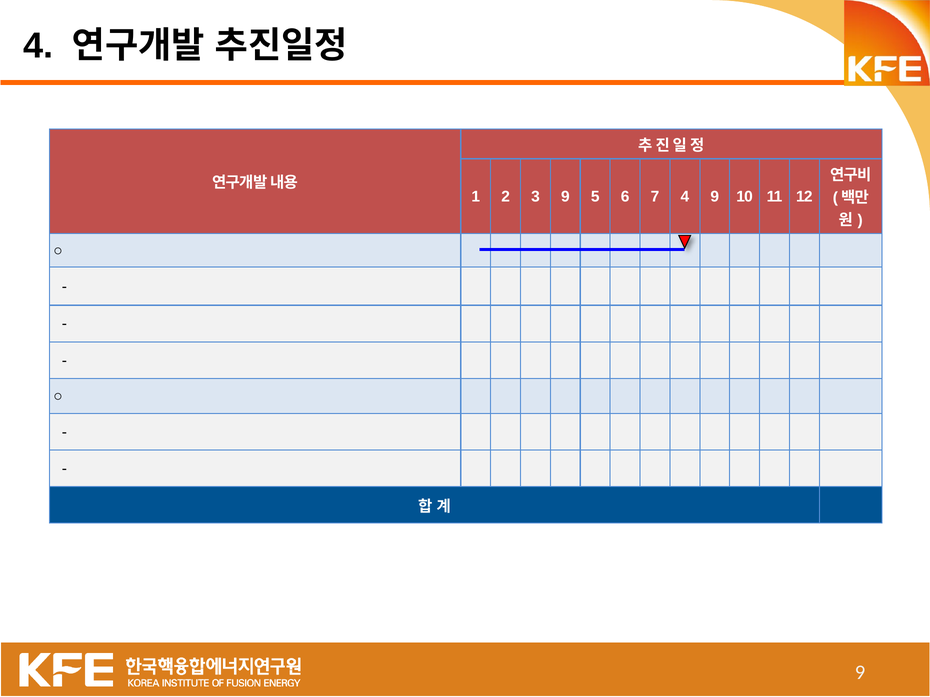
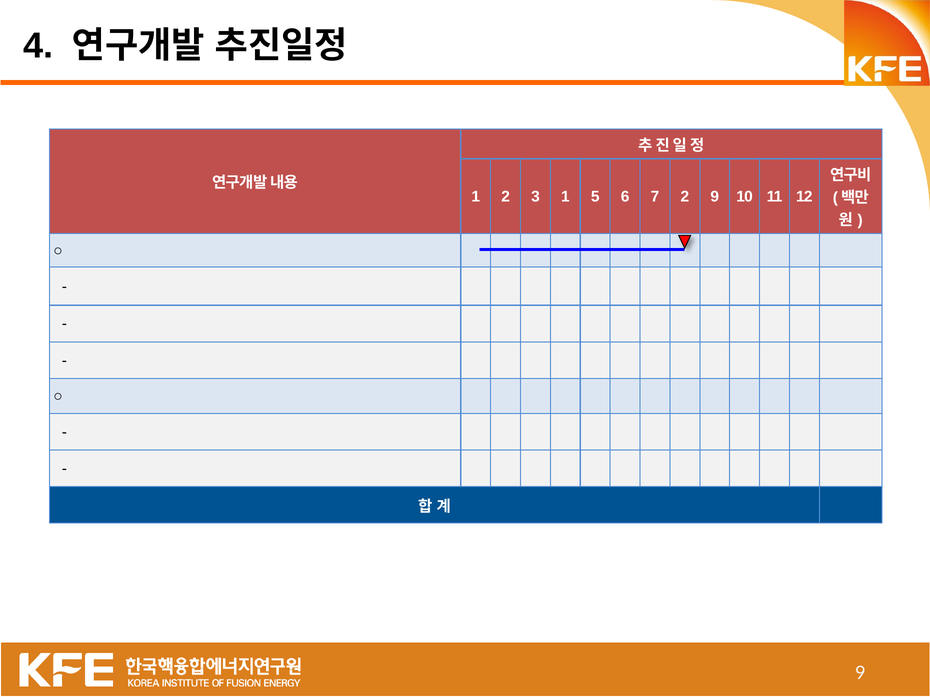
3 9: 9 -> 1 (565, 197)
7 4: 4 -> 2 (685, 197)
